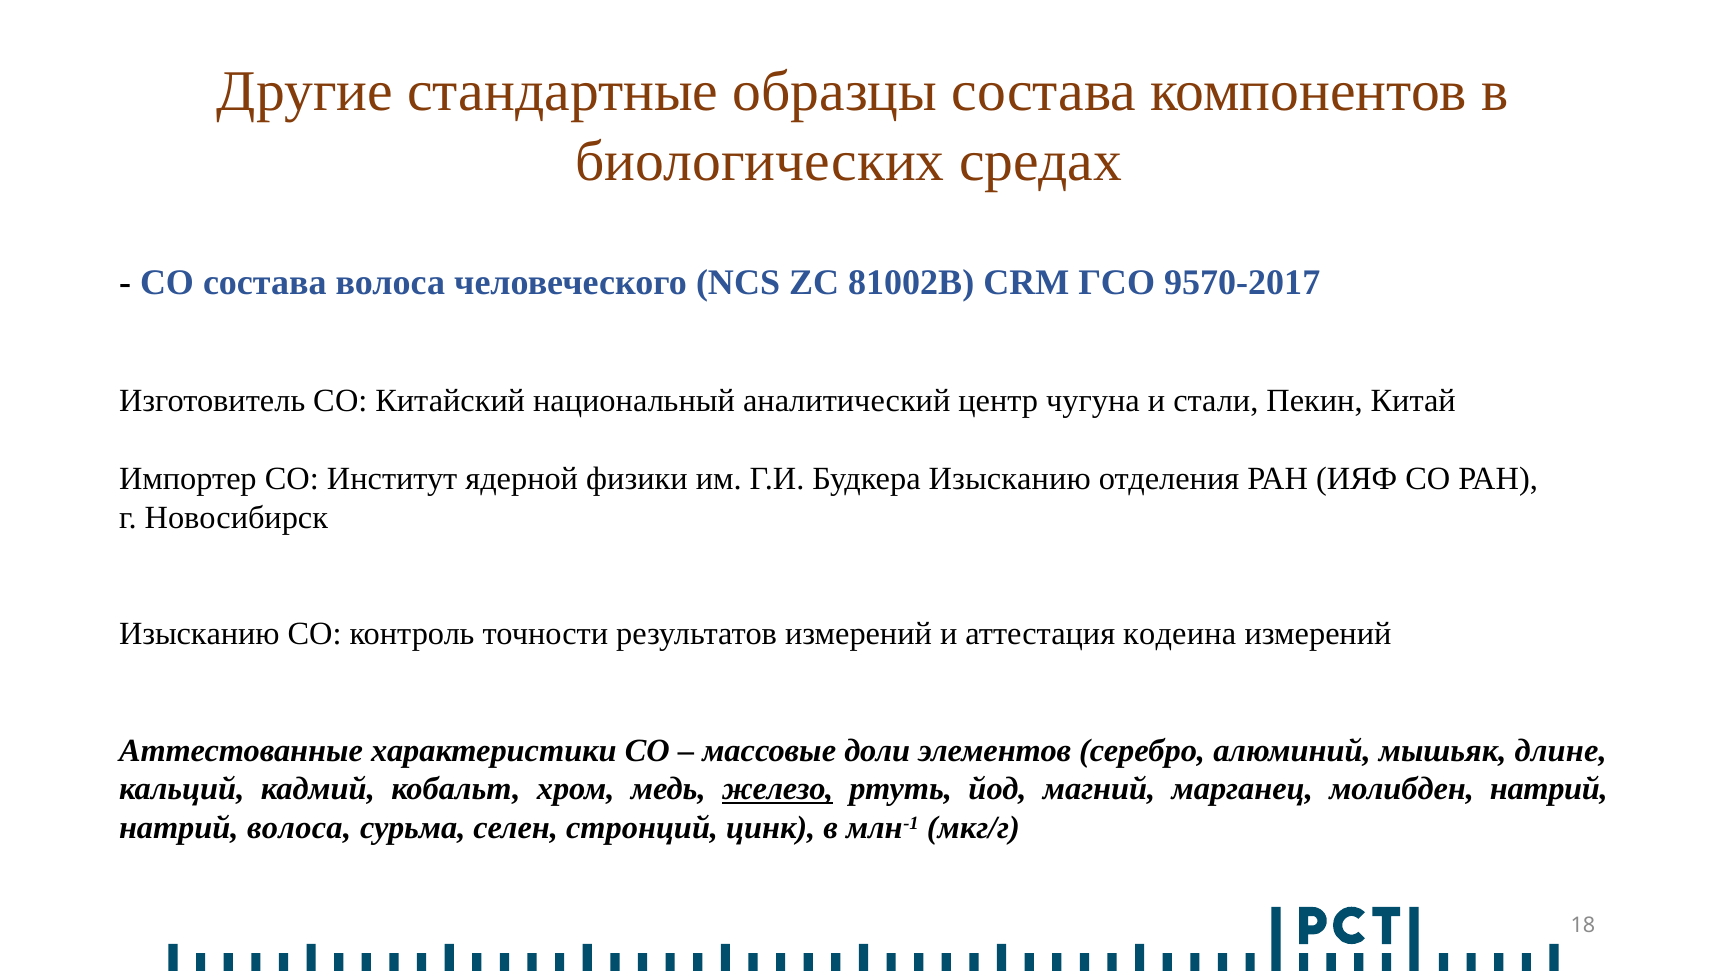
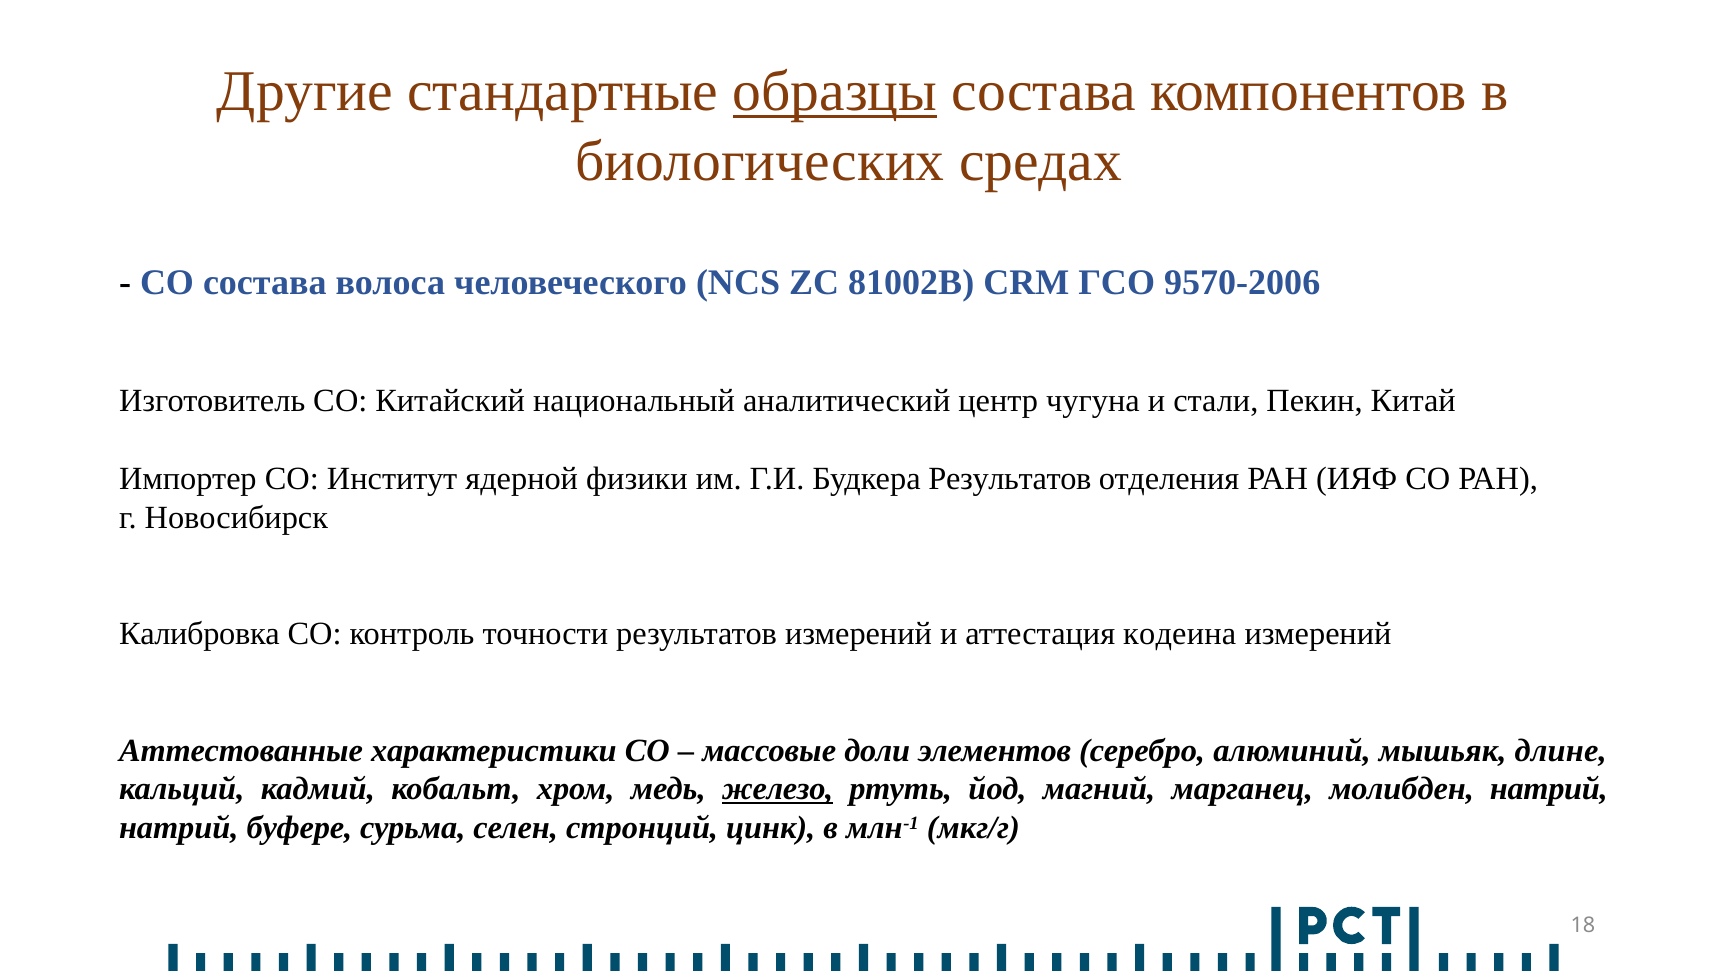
образцы underline: none -> present (835, 92)
9570-2017: 9570-2017 -> 9570-2006 (1242, 283)
Будкера Изысканию: Изысканию -> Результатов (1010, 479)
Изысканию: Изысканию -> Калибровка (199, 634)
натрий волоса: волоса -> буфере (299, 829)
